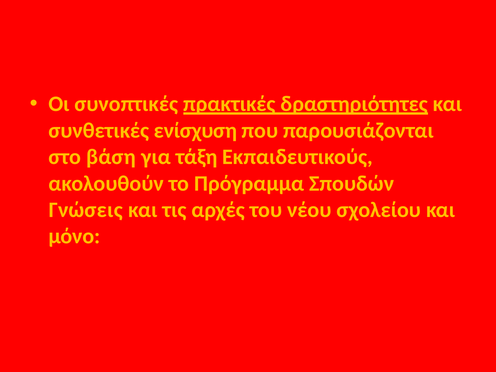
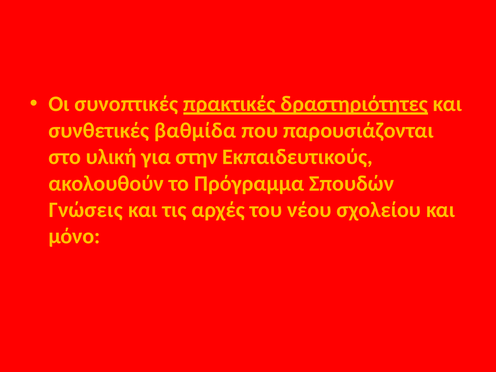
ενίσχυση: ενίσχυση -> βαθμίδα (195, 131)
βάση: βάση -> υλική (111, 157)
τάξη: τάξη -> στην (197, 157)
